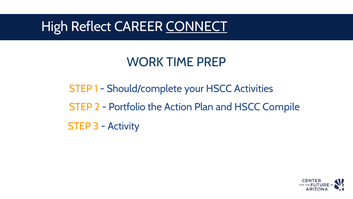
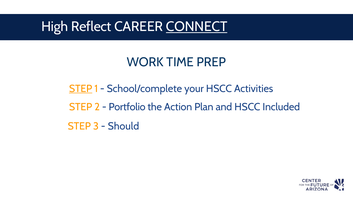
STEP underline: none -> present (81, 88)
Should/complete: Should/complete -> School/complete (144, 88)
Compile: Compile -> Included (281, 107)
Activity: Activity -> Should (123, 126)
